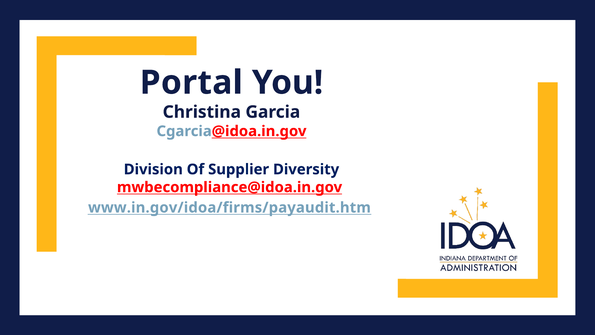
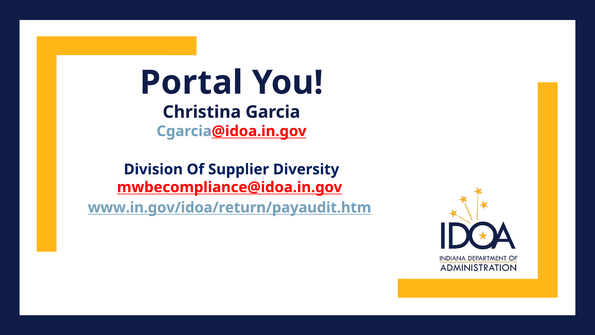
www.in.gov/idoa/firms/payaudit.htm: www.in.gov/idoa/firms/payaudit.htm -> www.in.gov/idoa/return/payaudit.htm (230, 207)
